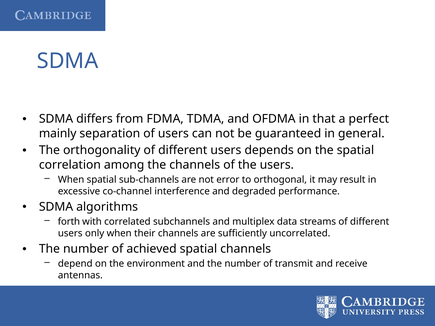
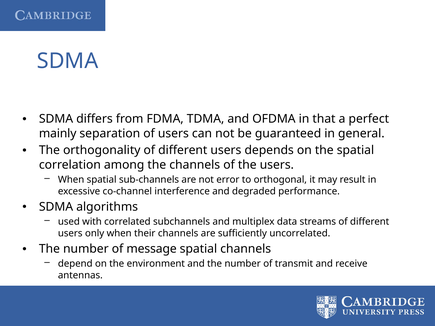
forth: forth -> used (69, 222)
achieved: achieved -> message (152, 249)
